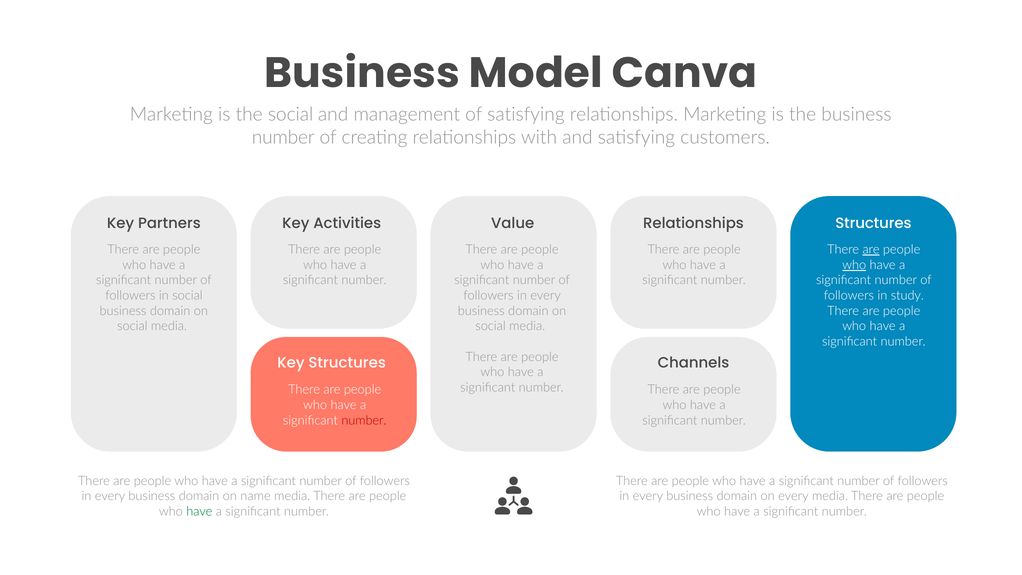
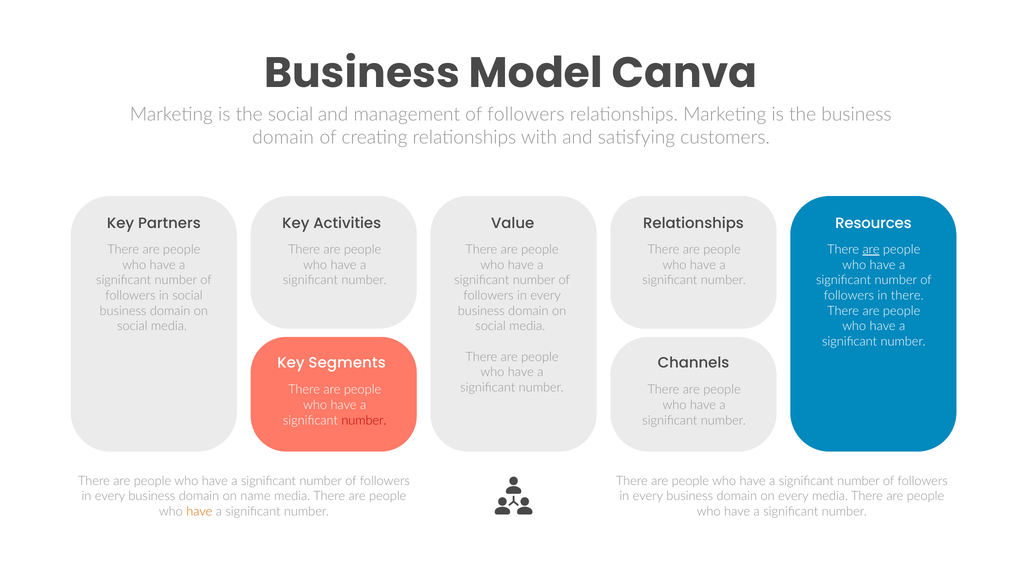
management of satisfying: satisfying -> followers (526, 115)
number: number -> domain (283, 138)
Relationships Structures: Structures -> Resources (873, 223)
who underline: present -> none (854, 265)
in study: study -> there (907, 296)
Key Structures: Structures -> Segments (347, 363)
have colour: green -> orange (199, 511)
